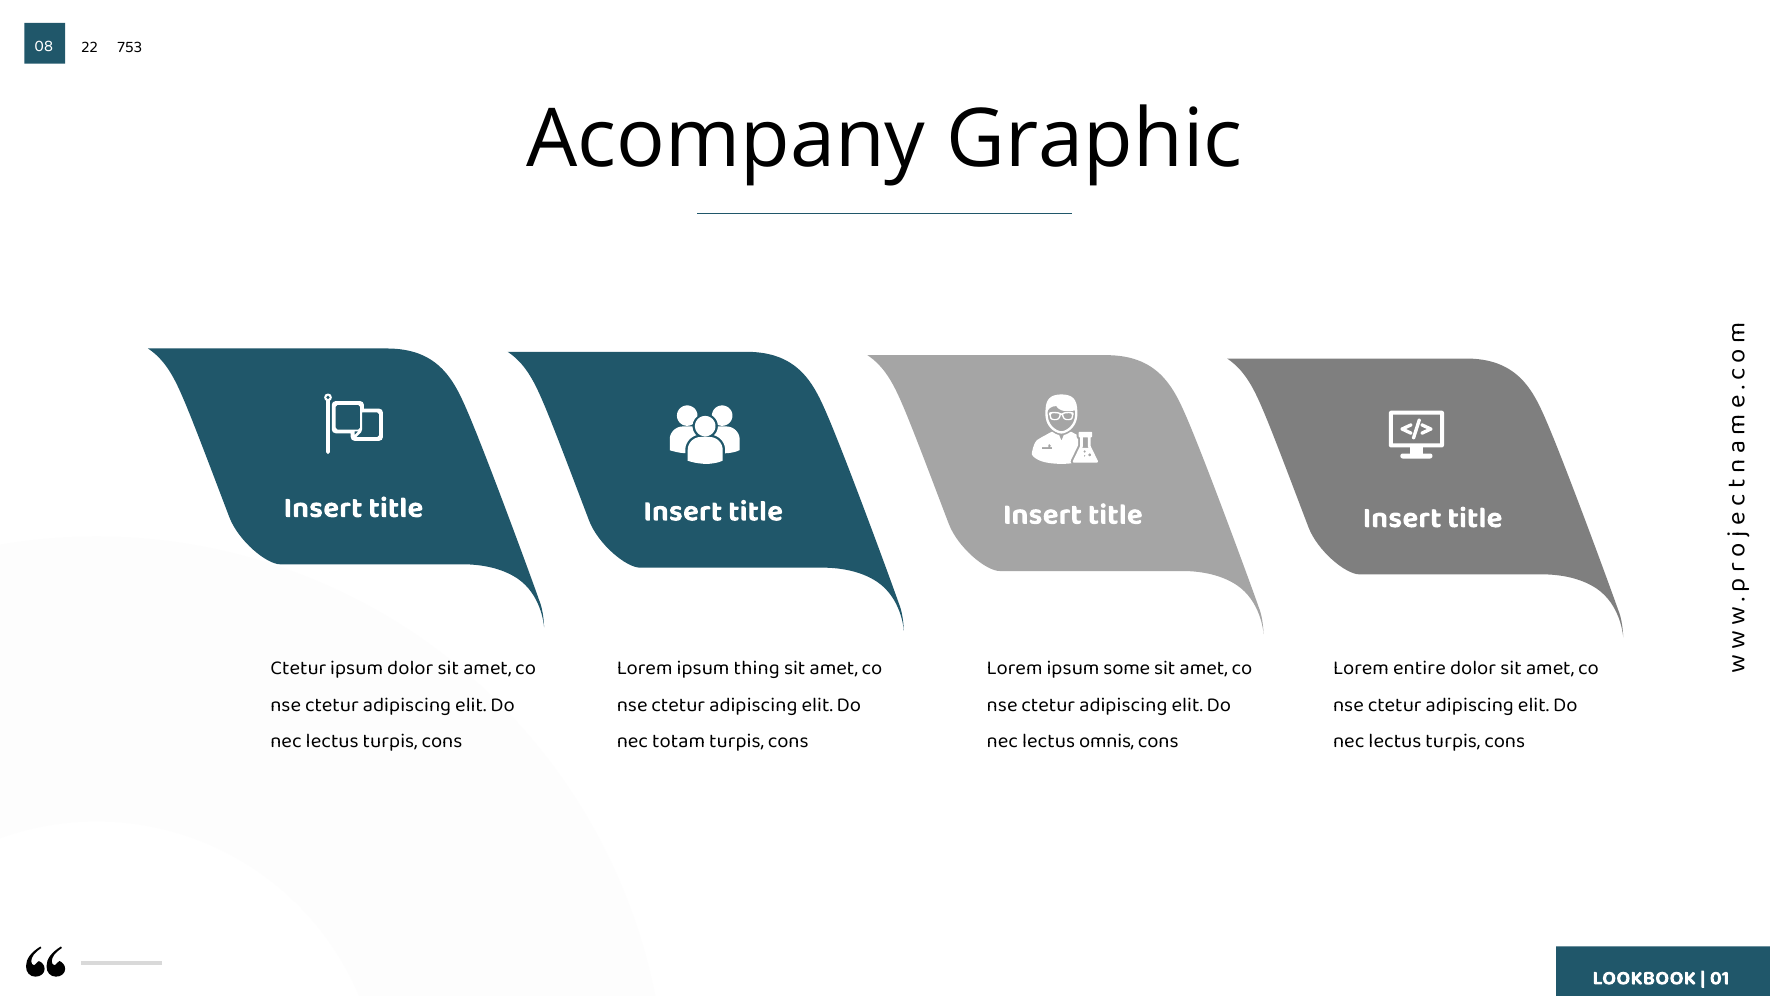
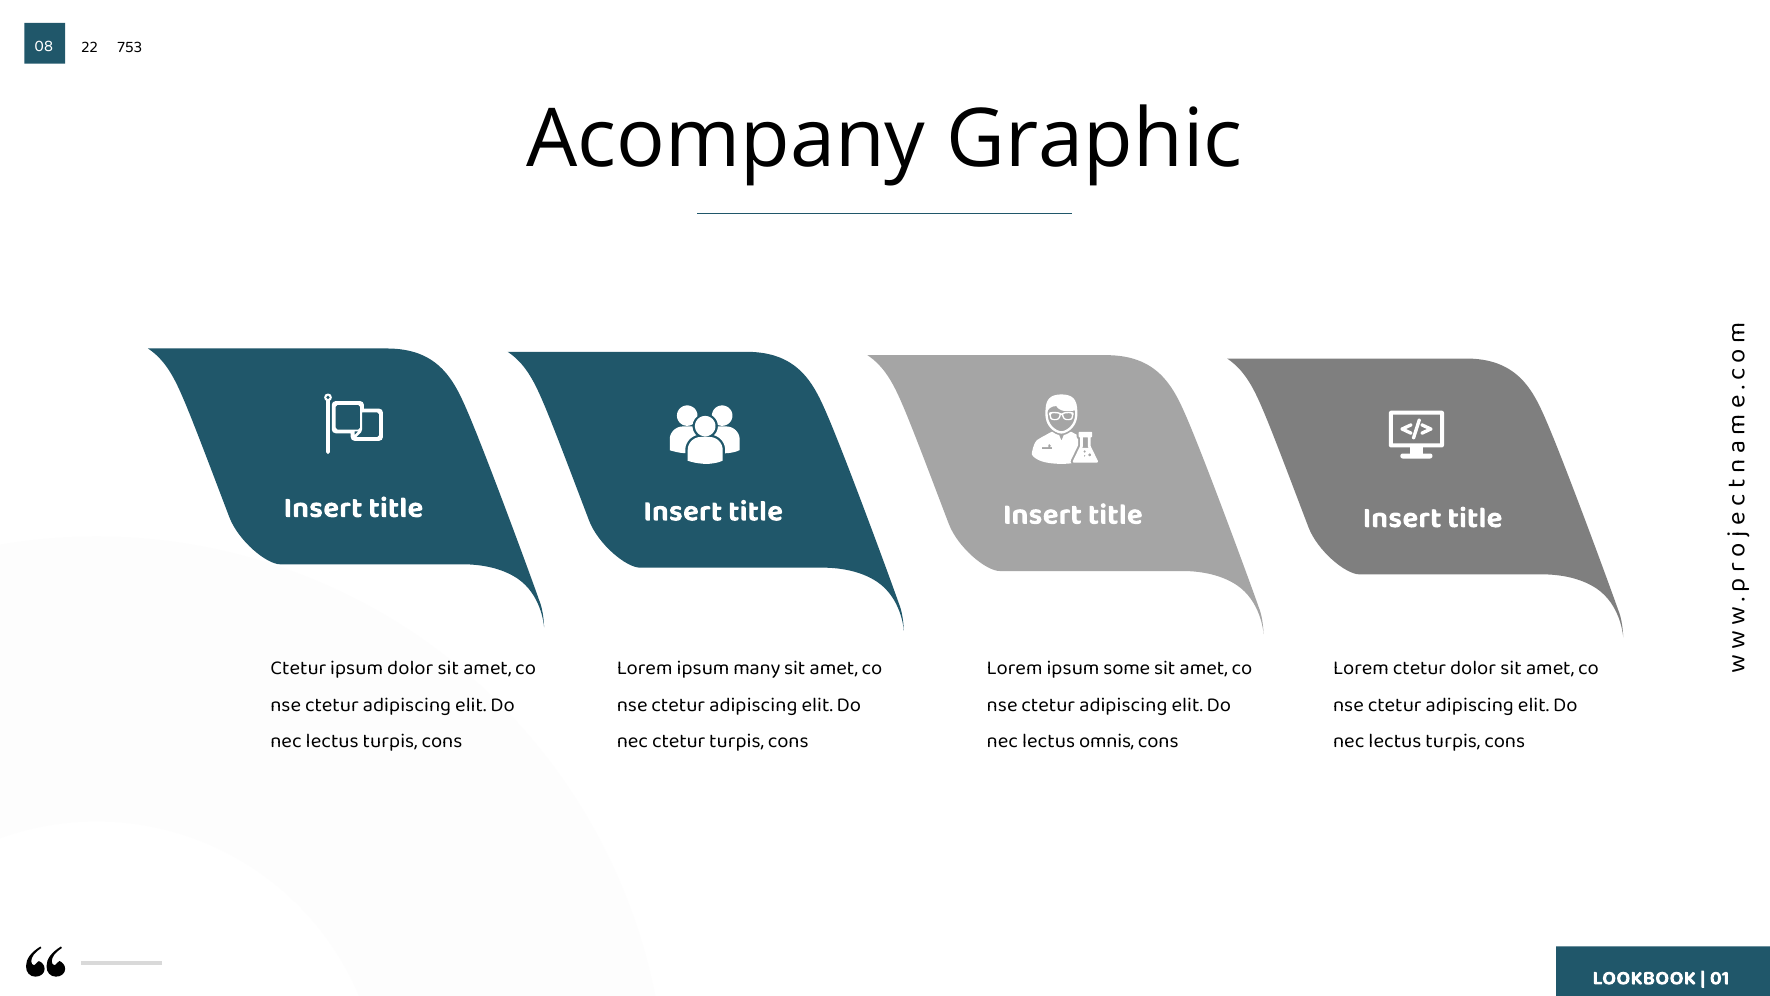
thing: thing -> many (757, 668)
Lorem entire: entire -> ctetur (1420, 668)
nec totam: totam -> ctetur (679, 741)
